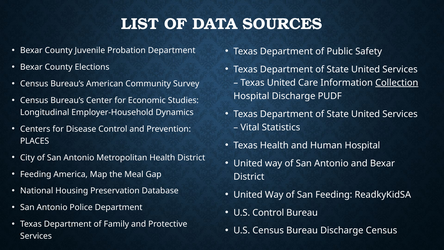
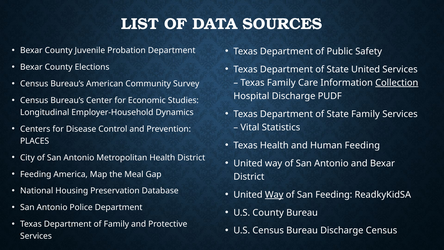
Texas United: United -> Family (281, 83)
United: United -> Family (365, 114)
Human Hospital: Hospital -> Feeding (362, 145)
Way underline: none -> present (274, 194)
U.S Control: Control -> County (268, 212)
